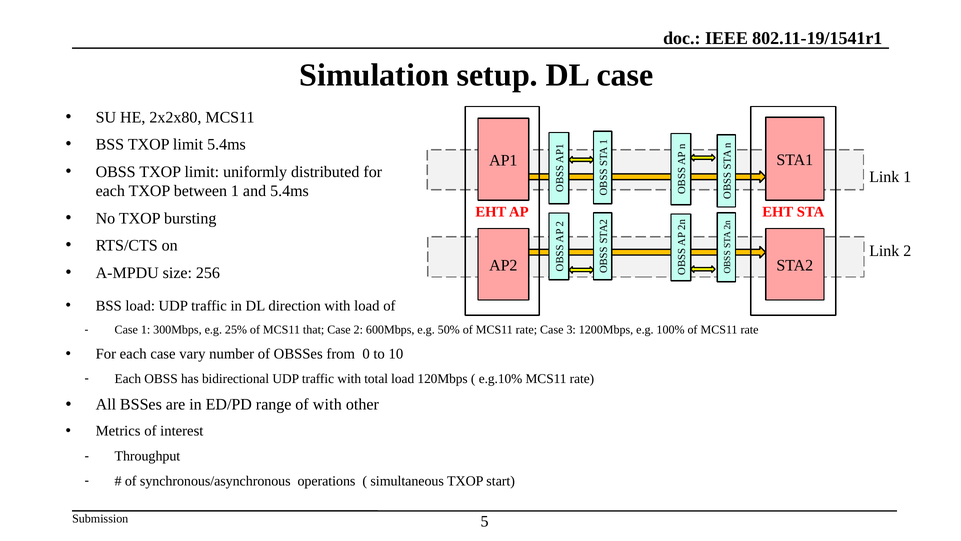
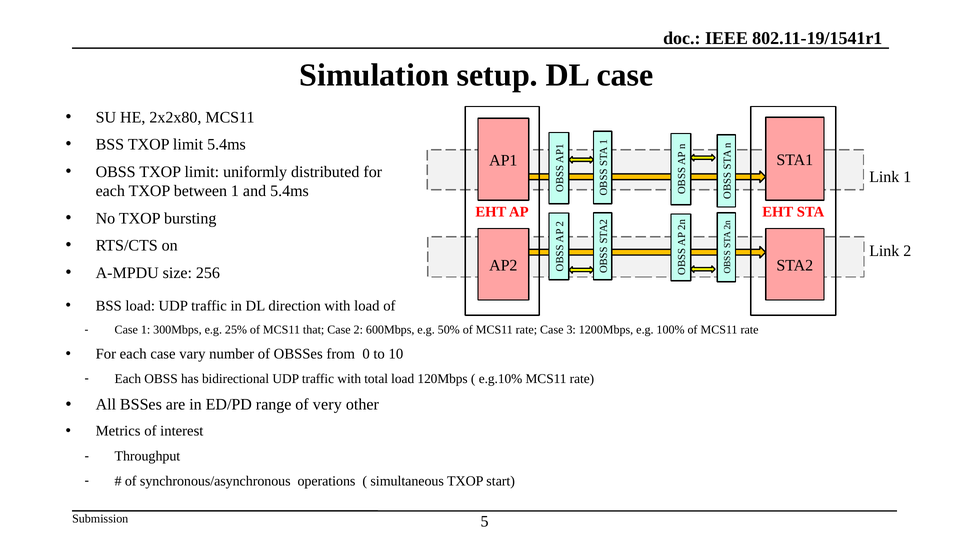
of with: with -> very (327, 404)
